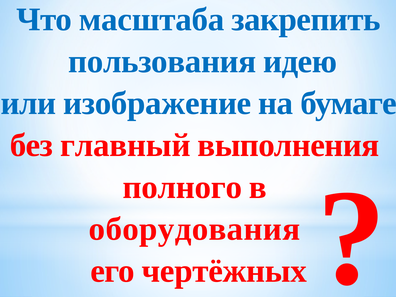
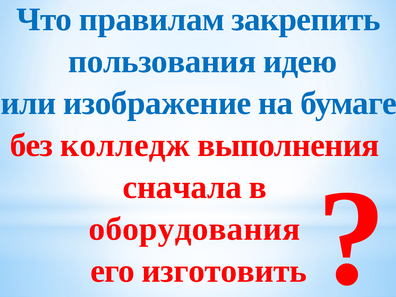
масштаба: масштаба -> правилам (152, 19)
главный: главный -> колледж (125, 145)
полного: полного -> сначала (182, 187)
чертёжных: чертёжных -> изготовить (224, 271)
